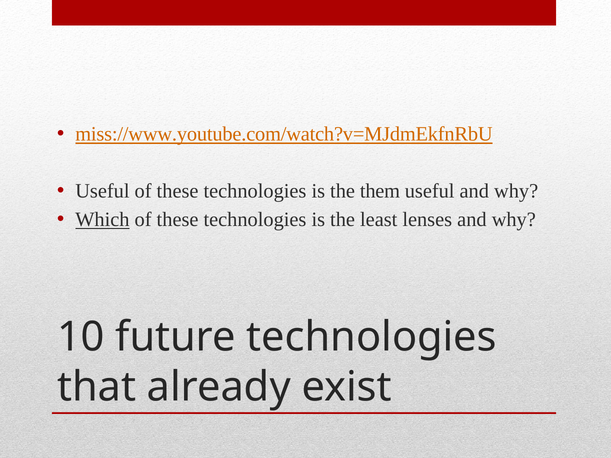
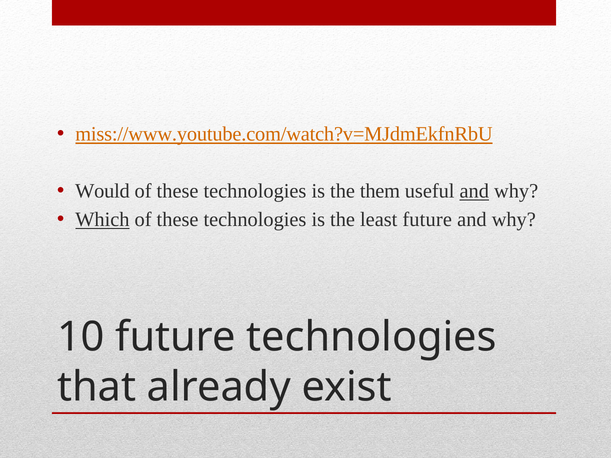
Useful: Useful -> Would (102, 191)
and underline: none -> present (474, 191)
least lenses: lenses -> future (427, 220)
